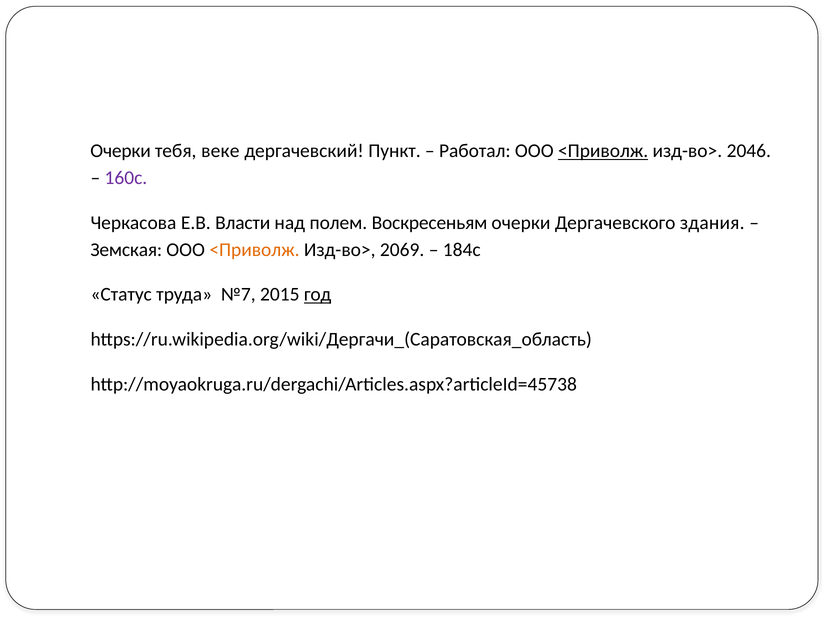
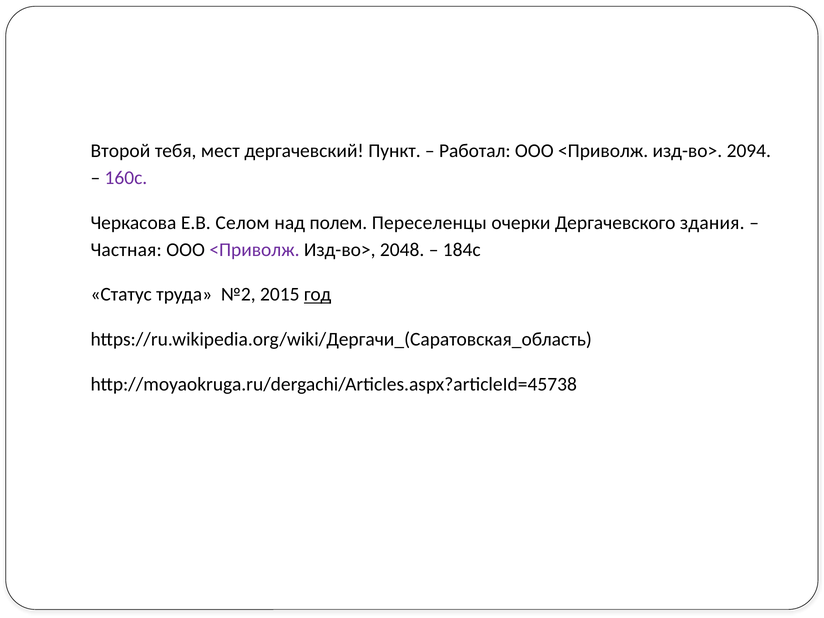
Очерки: Очерки -> Второй (120, 151)
веке: веке -> мест (220, 151)
<Приволж underline: present -> none (603, 151)
2046: 2046 -> 2094 (749, 151)
Власти: Власти -> Селом (243, 223)
Воскресеньям: Воскресеньям -> Переселенцы (429, 223)
Земская: Земская -> Частная (126, 250)
<Приволж colour: orange -> purple (254, 250)
2069: 2069 -> 2048 (402, 250)
№7: №7 -> №2 (238, 295)
